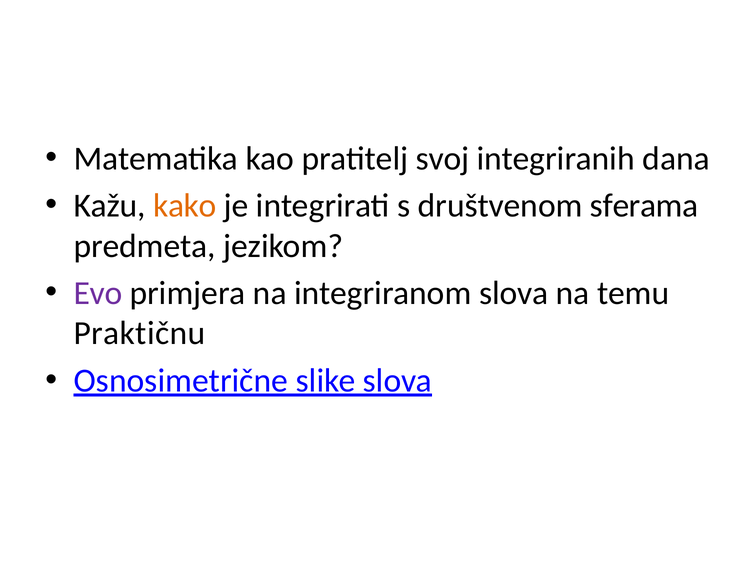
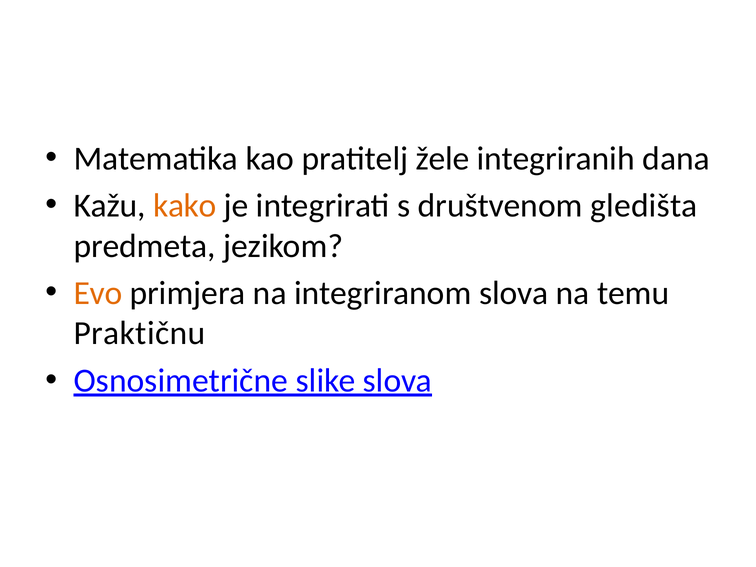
svoj: svoj -> žele (443, 159)
sferama: sferama -> gledišta (644, 206)
Evo colour: purple -> orange (98, 293)
